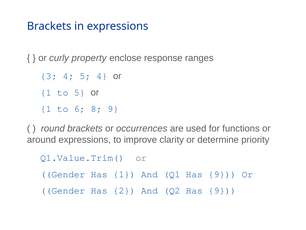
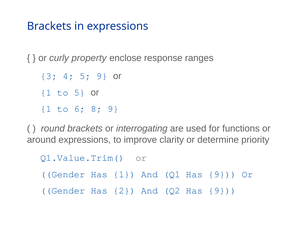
5 4: 4 -> 9 (102, 76)
occurrences: occurrences -> interrogating (142, 128)
